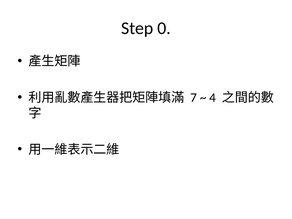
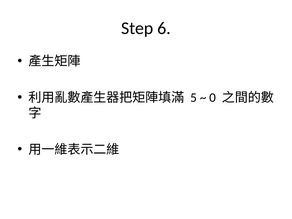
0: 0 -> 6 (164, 28)
7: 7 -> 5 (194, 98)
4: 4 -> 0 (213, 98)
